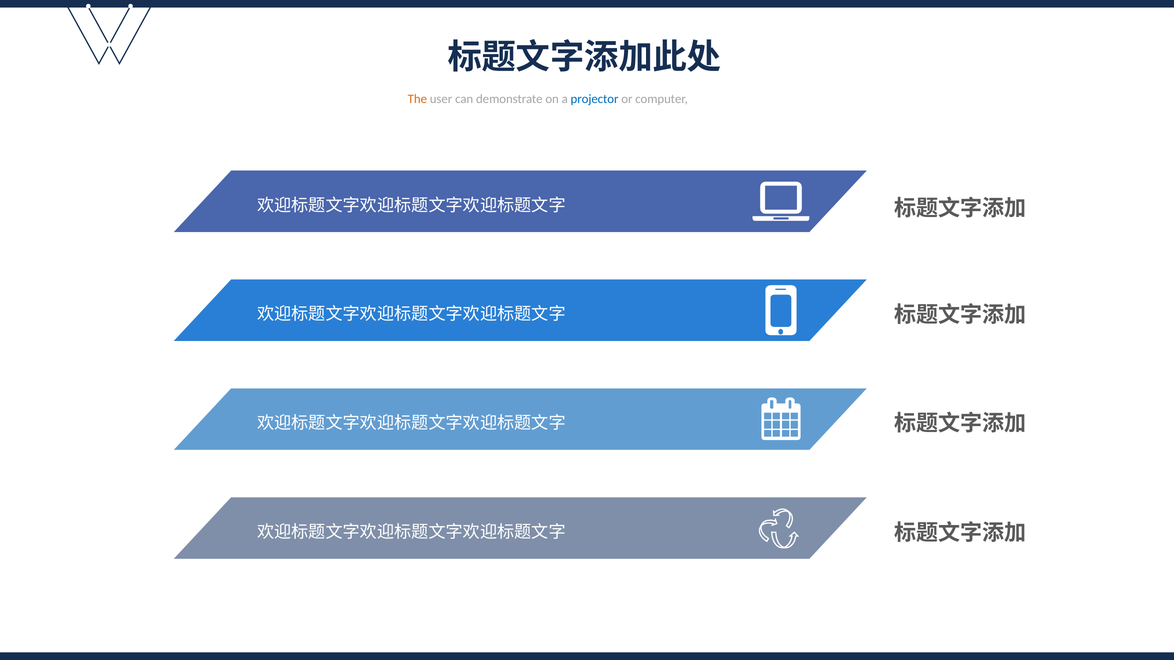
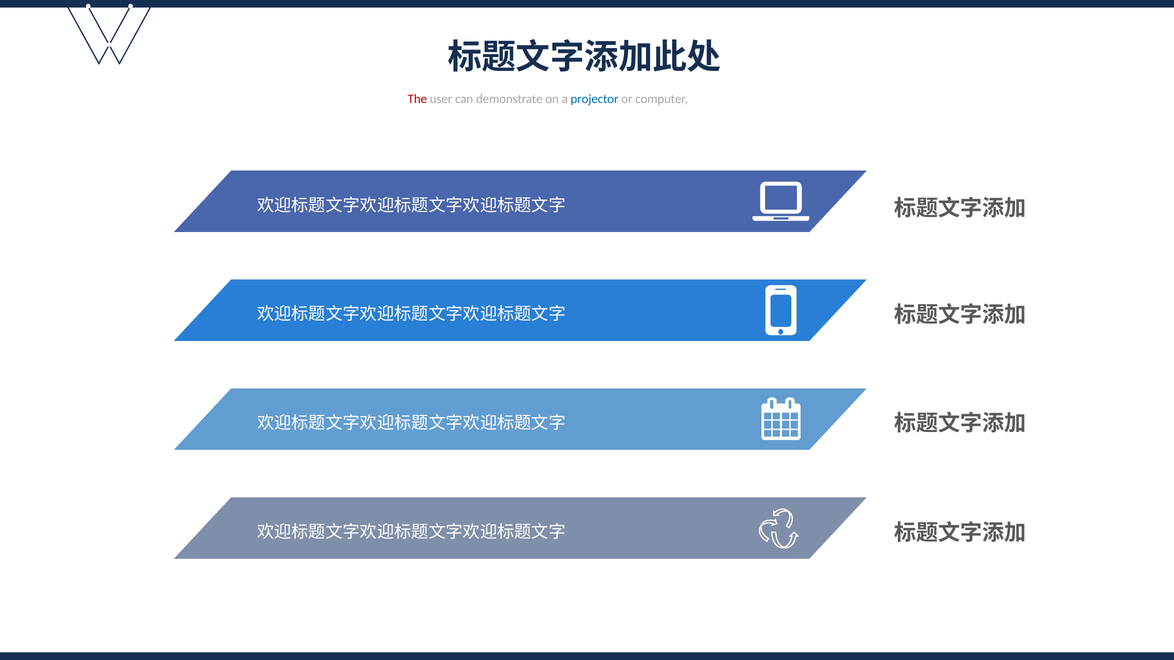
The colour: orange -> red (417, 99)
